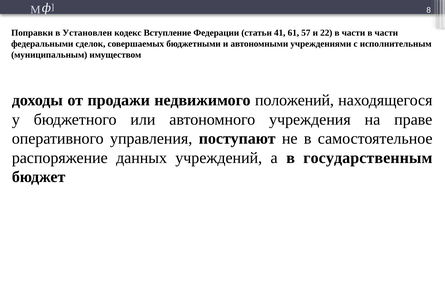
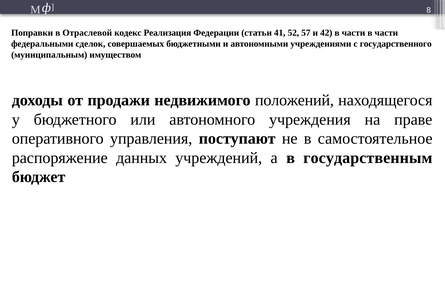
Установлен: Установлен -> Отраслевой (87, 33)
Вступление: Вступление -> Реализация (167, 33)
61: 61 -> 52 (293, 33)
22: 22 -> 42 (326, 33)
исполнительным: исполнительным -> государственного (396, 44)
